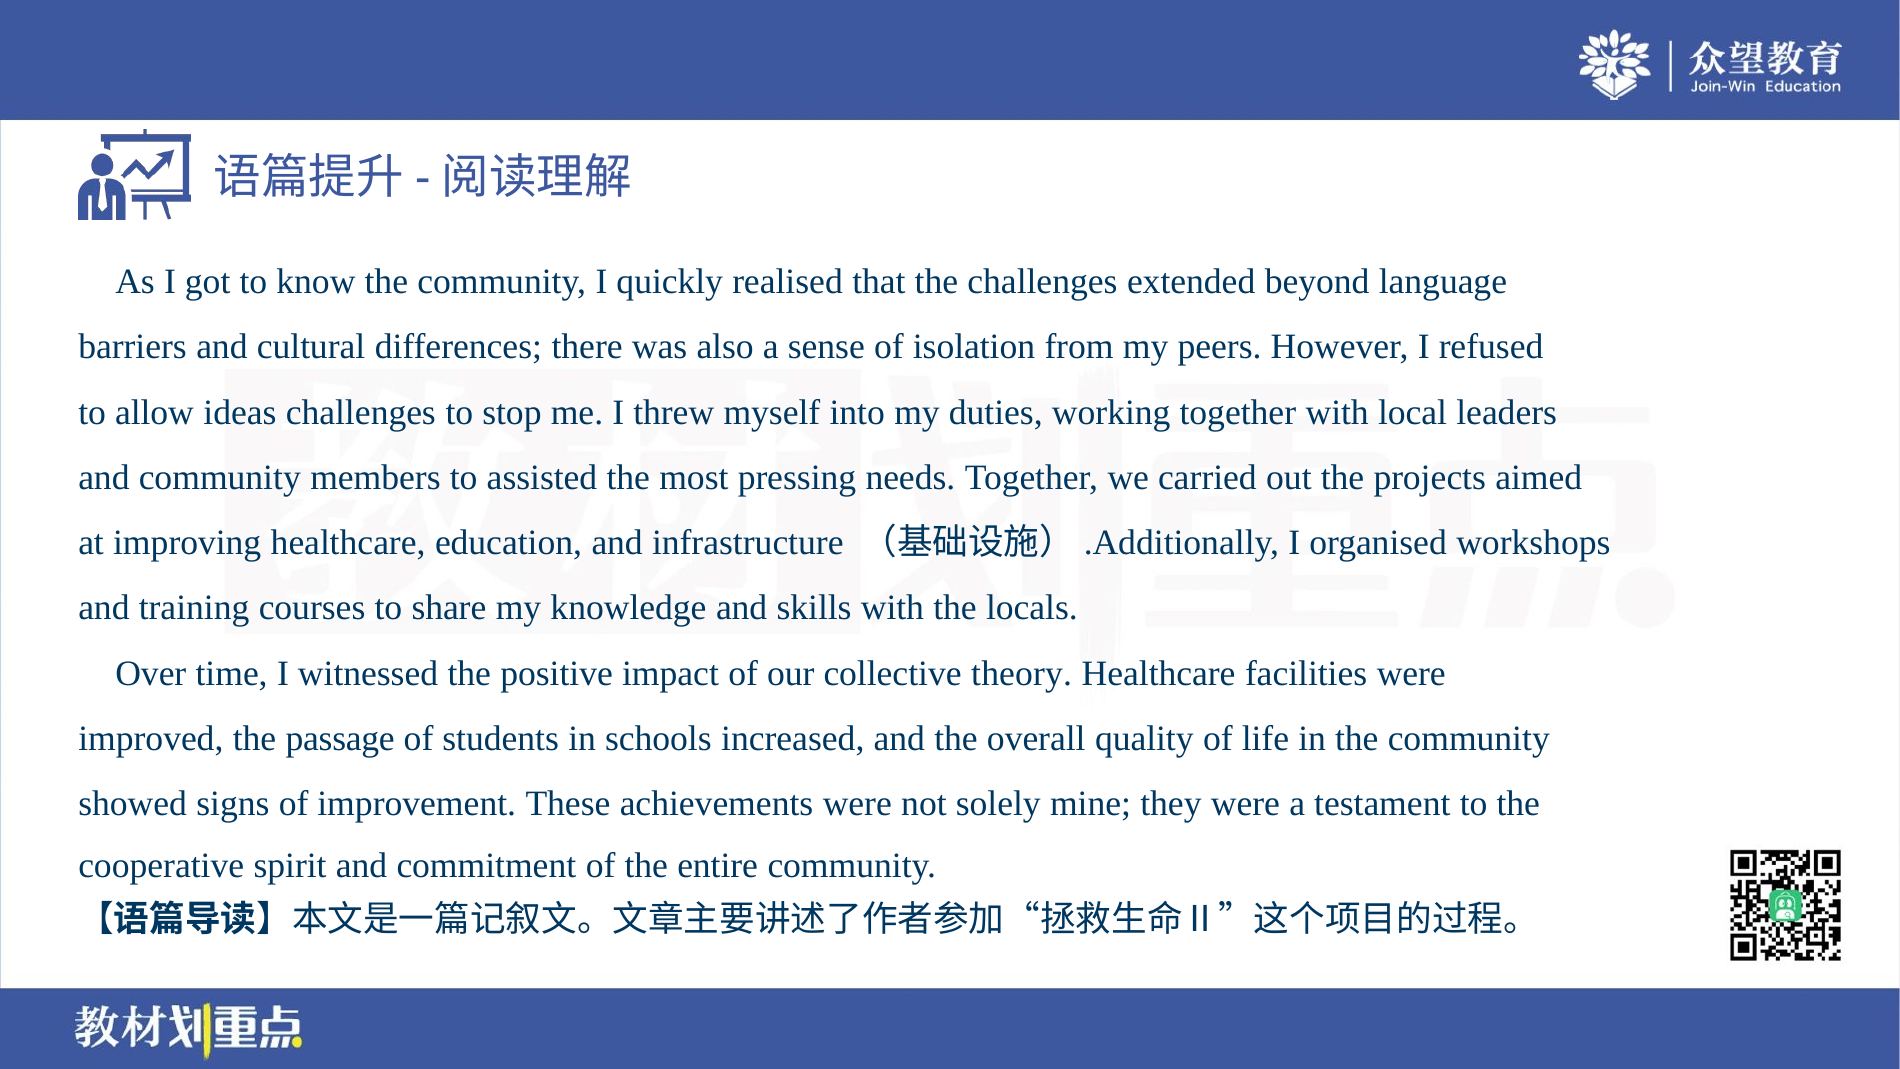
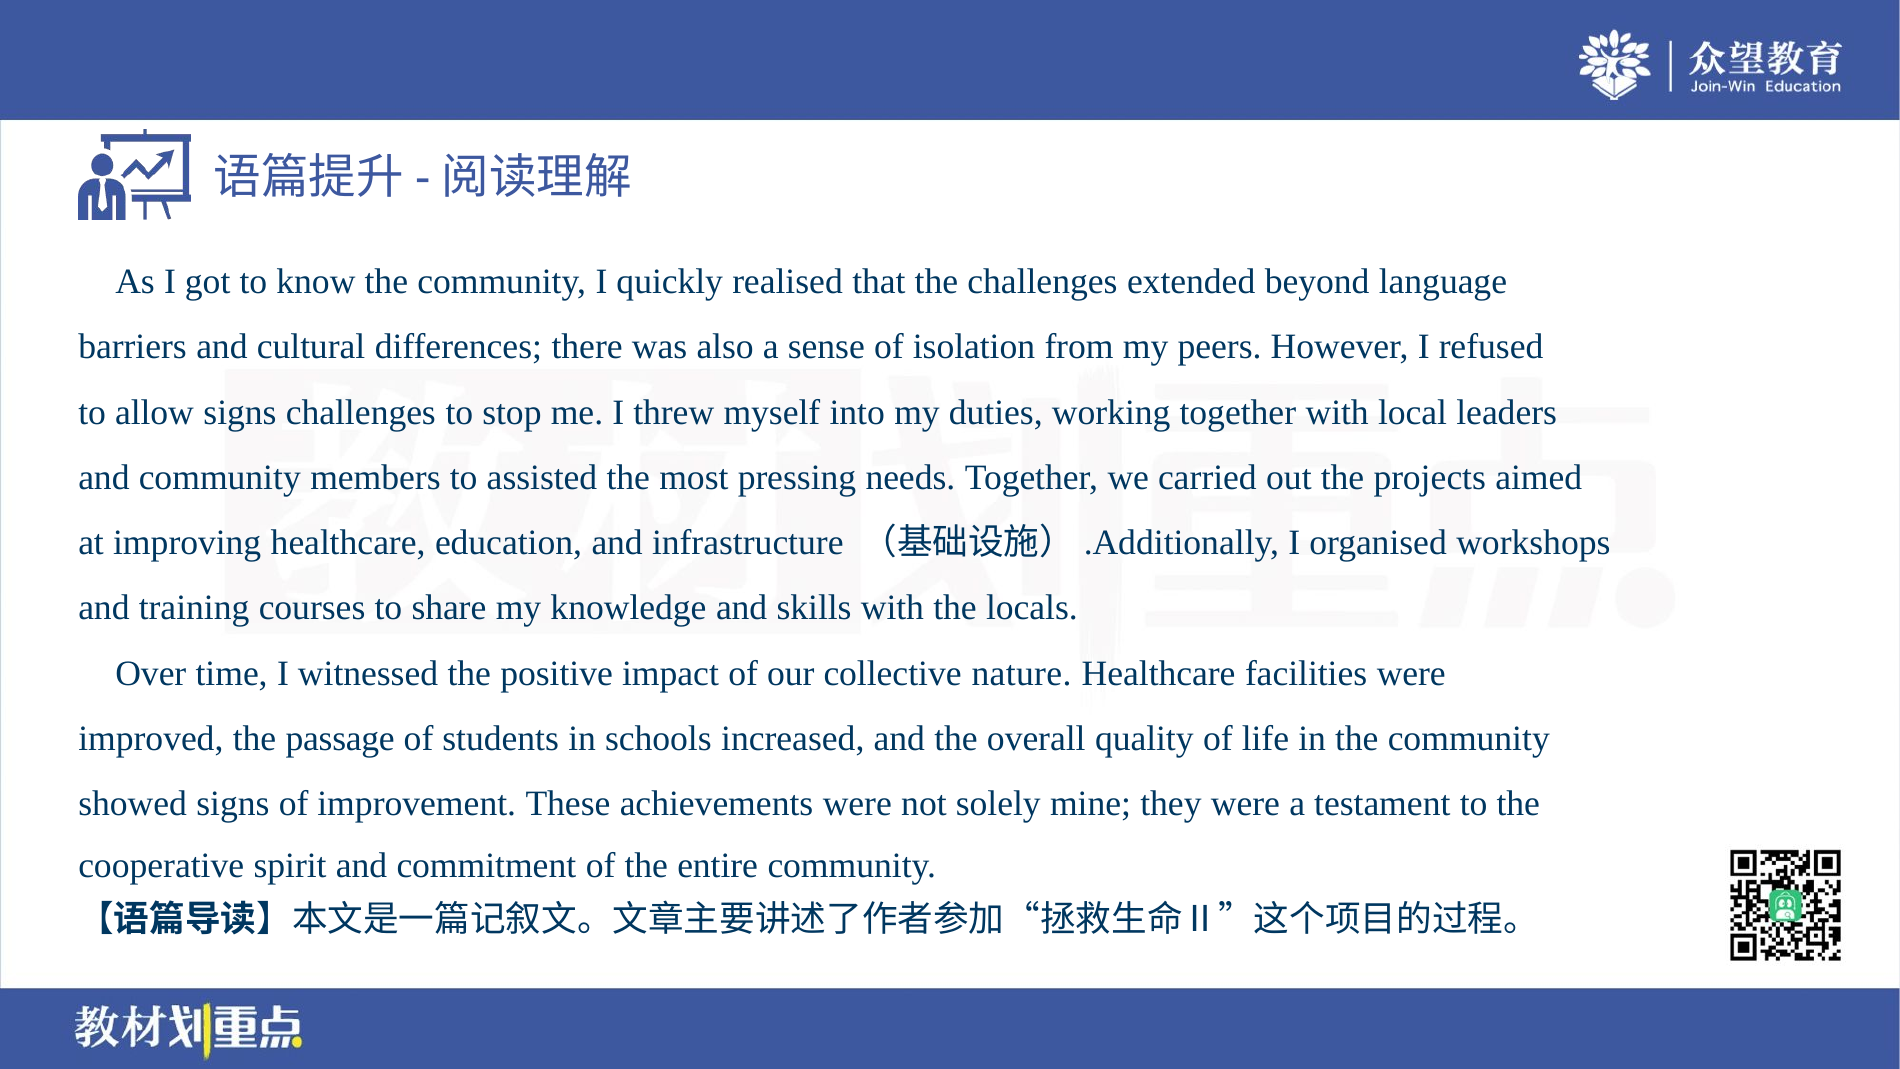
allow ideas: ideas -> signs (240, 412)
theory: theory -> nature (1022, 673)
